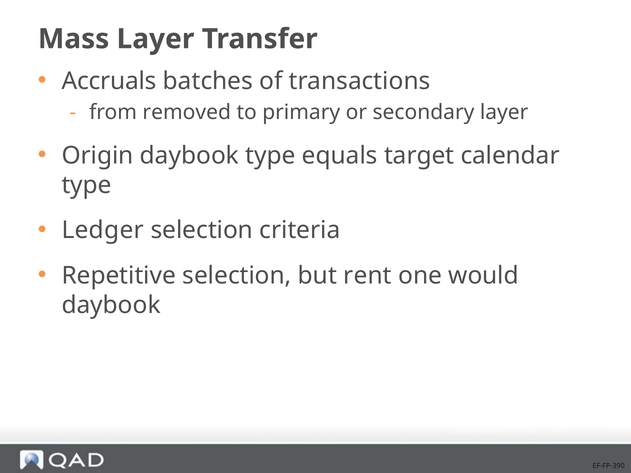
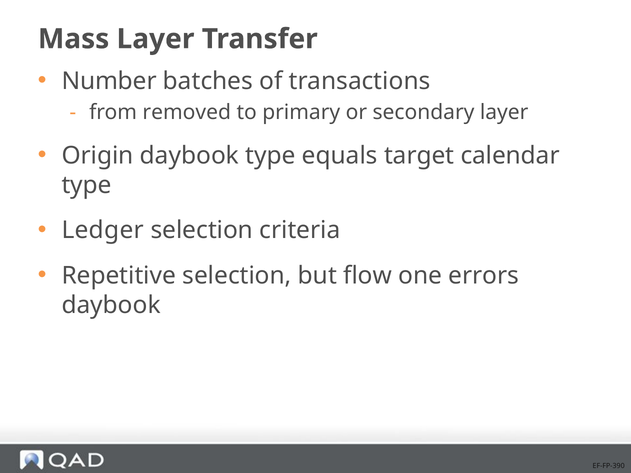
Accruals: Accruals -> Number (109, 81)
rent: rent -> flow (368, 276)
would: would -> errors (484, 276)
